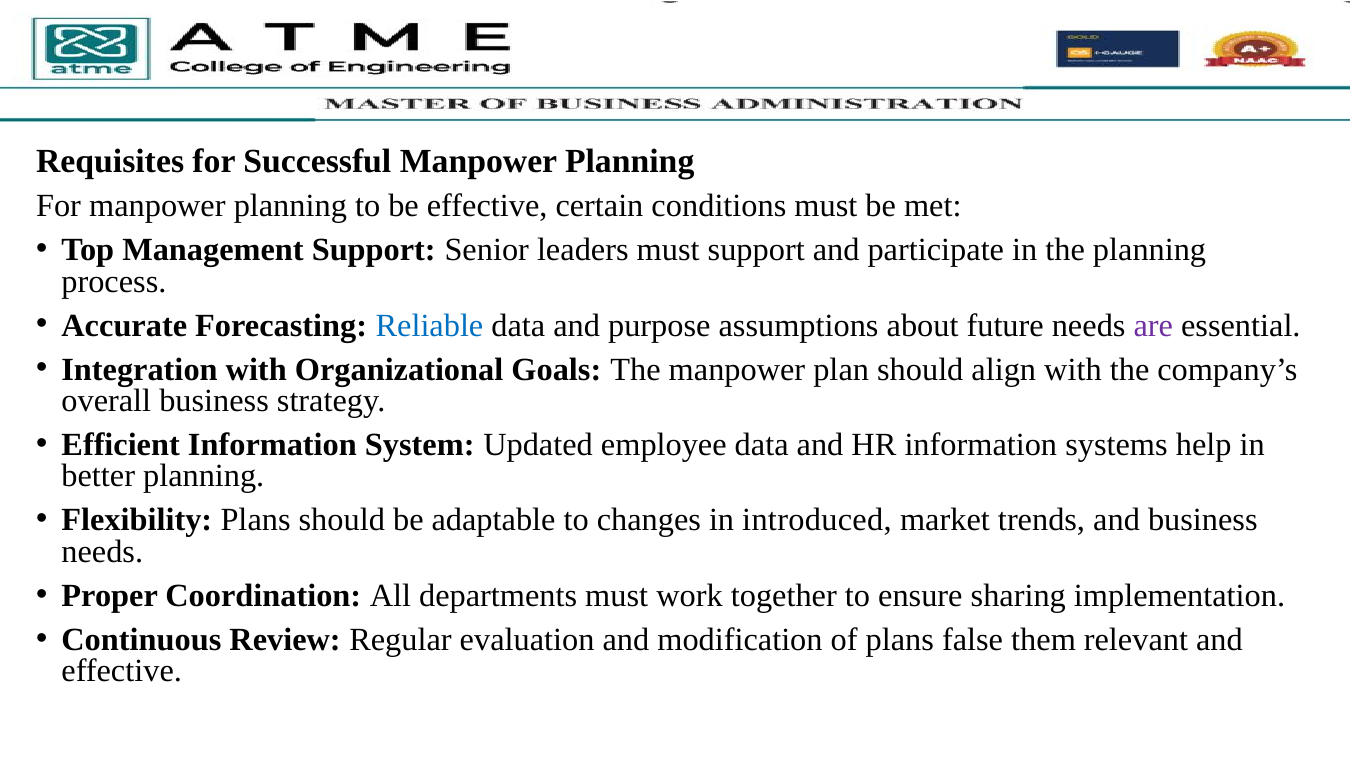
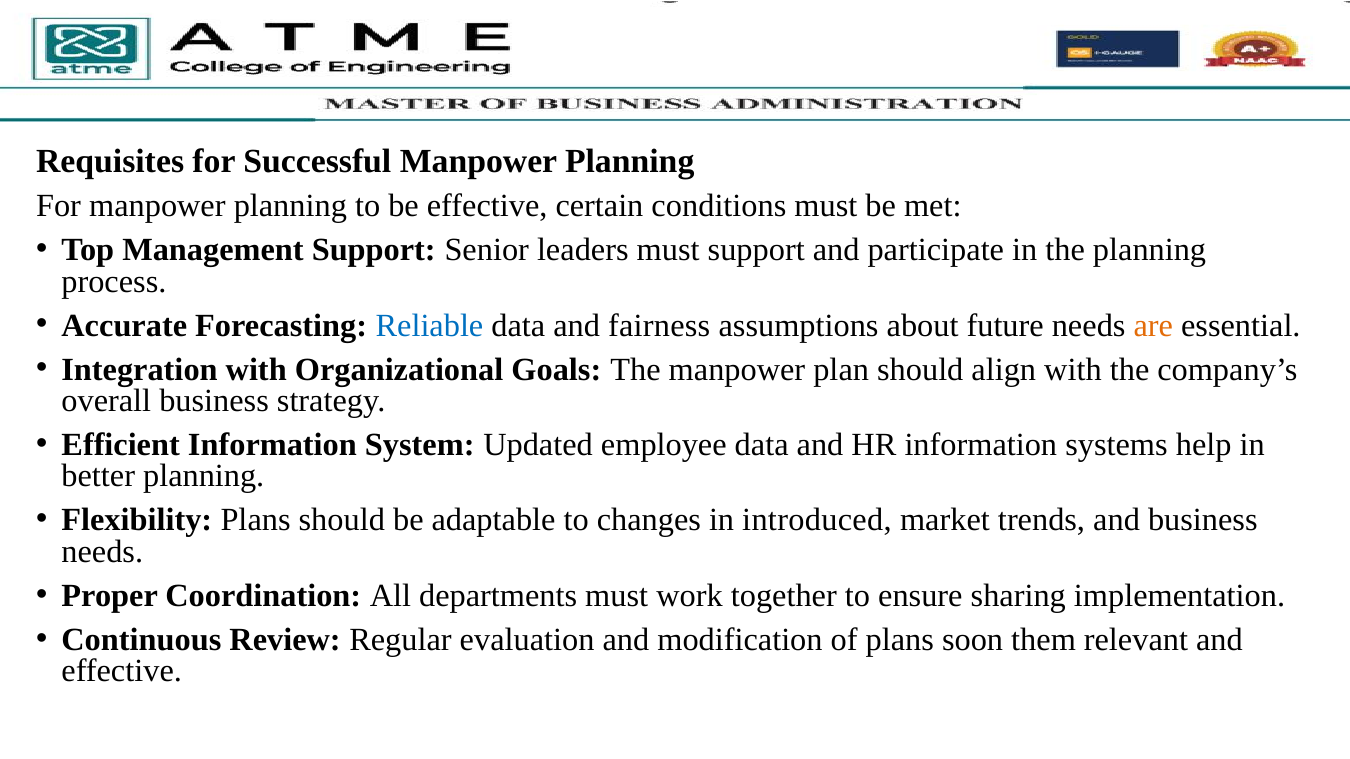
purpose: purpose -> fairness (659, 326)
are colour: purple -> orange (1153, 326)
false: false -> soon (973, 640)
